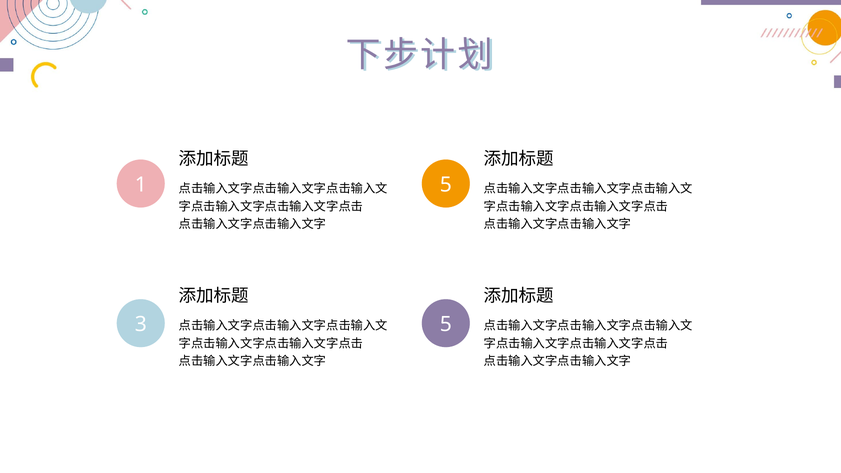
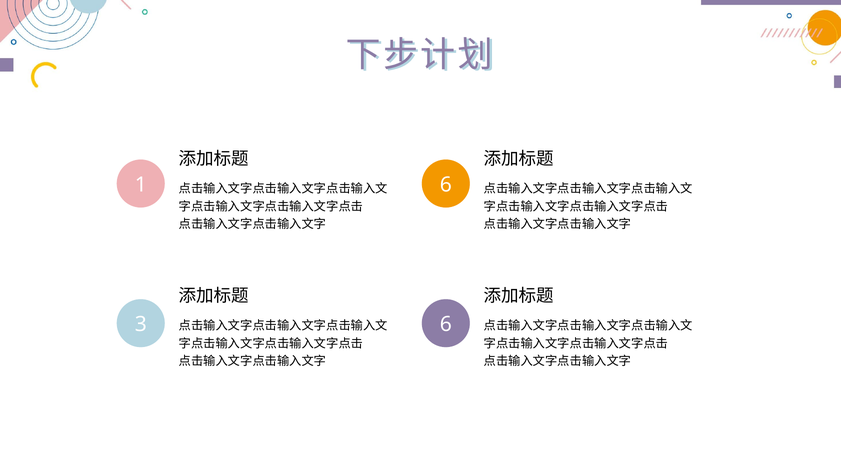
1 5: 5 -> 6 (446, 185)
3 5: 5 -> 6 (446, 324)
